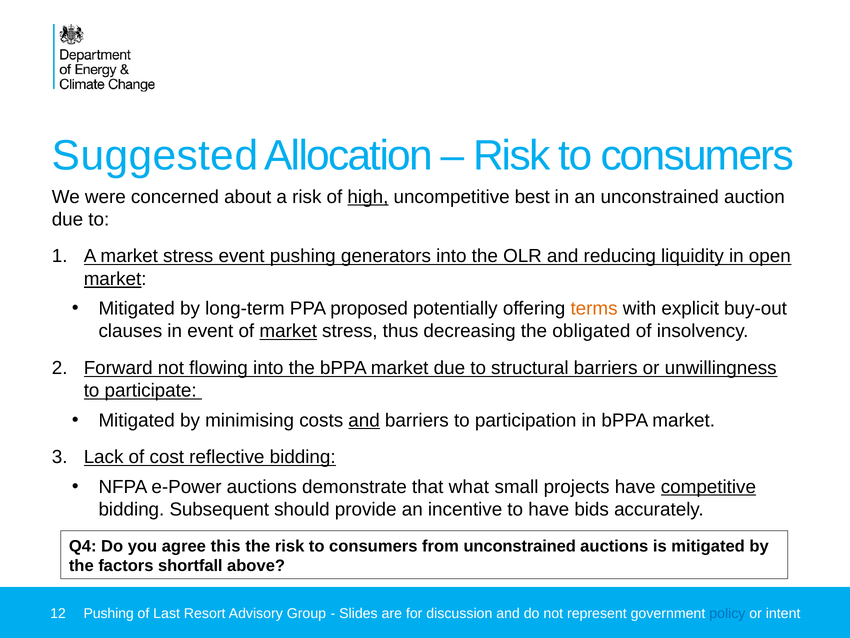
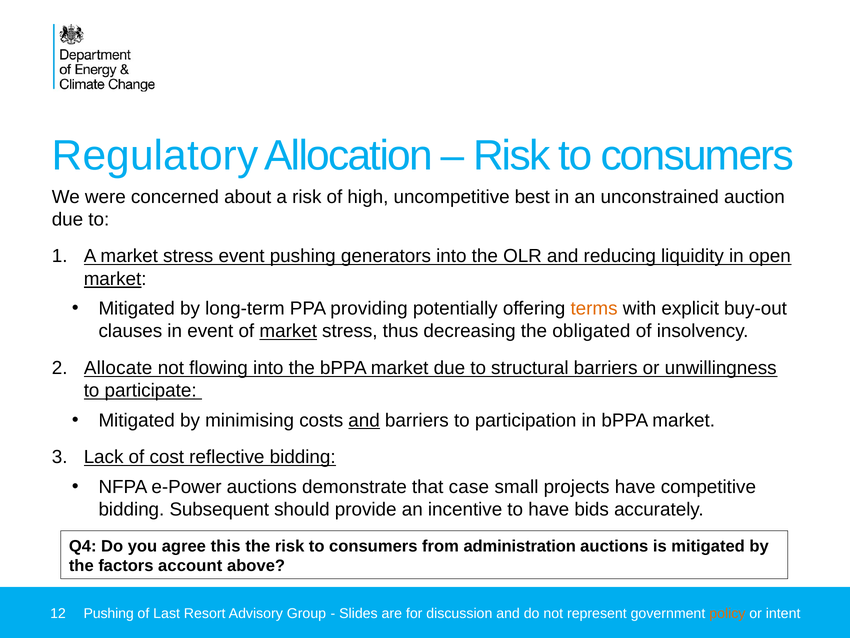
Suggested: Suggested -> Regulatory (155, 156)
high underline: present -> none (368, 197)
proposed: proposed -> providing (369, 308)
Forward: Forward -> Allocate (118, 368)
what: what -> case (469, 487)
competitive underline: present -> none (708, 487)
from unconstrained: unconstrained -> administration (520, 546)
shortfall: shortfall -> account (190, 566)
policy colour: blue -> orange (727, 613)
